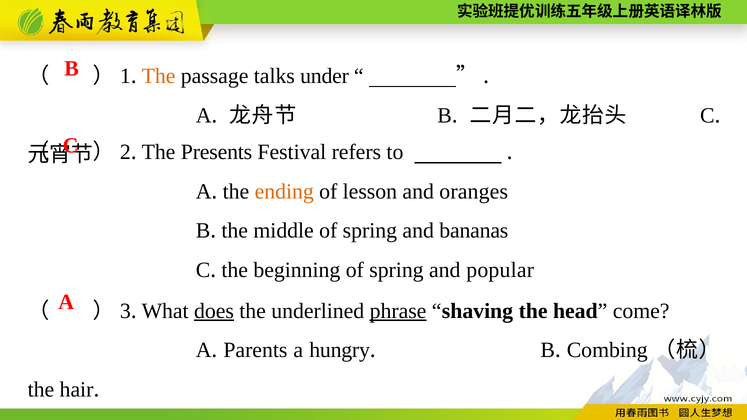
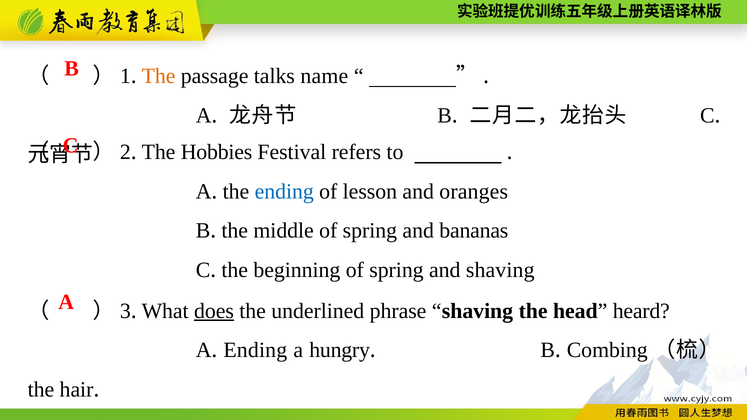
under: under -> name (324, 76)
Presents: Presents -> Hobbies (217, 152)
ending colour: orange -> blue (284, 192)
and popular: popular -> shaving (500, 270)
phrase underline: present -> none (398, 311)
come: come -> heard (641, 311)
Parents: Parents -> Ending (255, 350)
